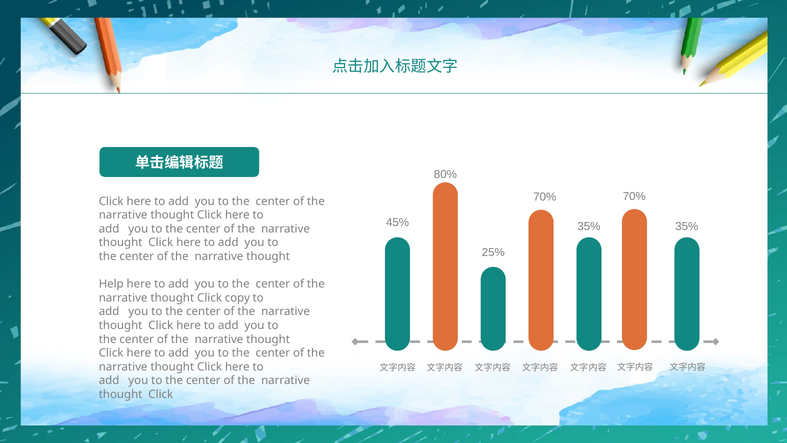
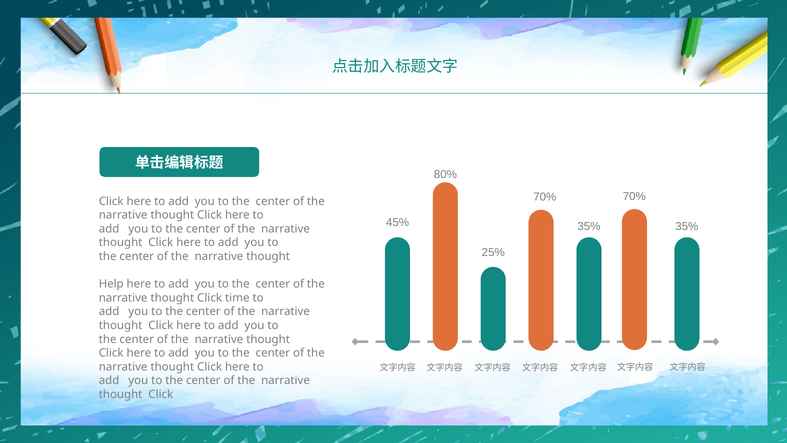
copy: copy -> time (237, 298)
